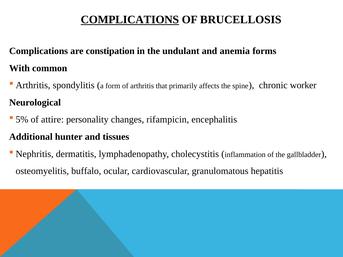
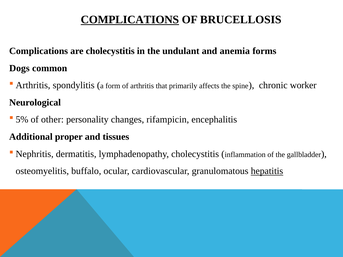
are constipation: constipation -> cholecystitis (110, 51)
With: With -> Dogs (19, 68)
attire: attire -> other (52, 120)
hunter: hunter -> proper (69, 137)
hepatitis underline: none -> present (267, 171)
